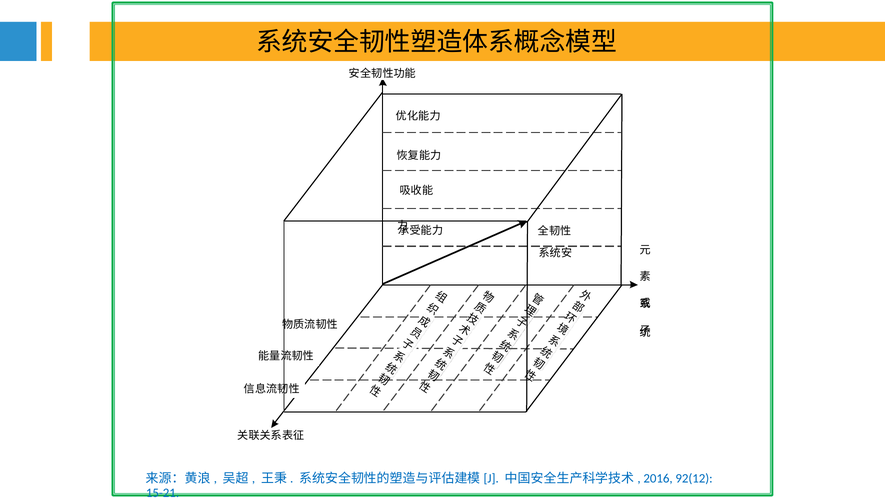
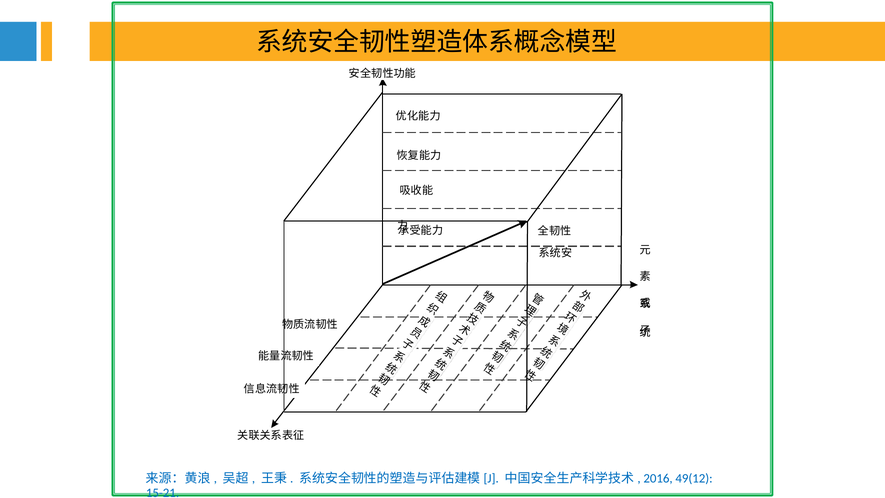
92(12: 92(12 -> 49(12 (694, 478)
